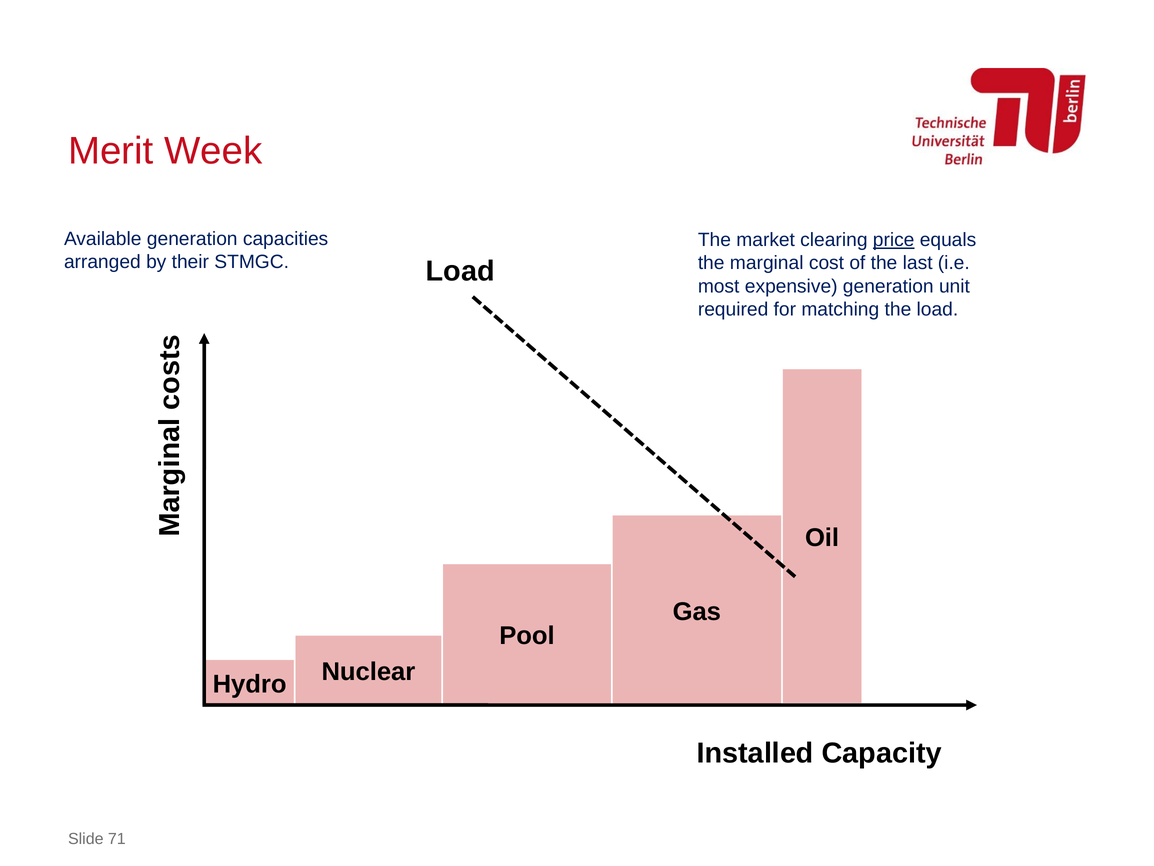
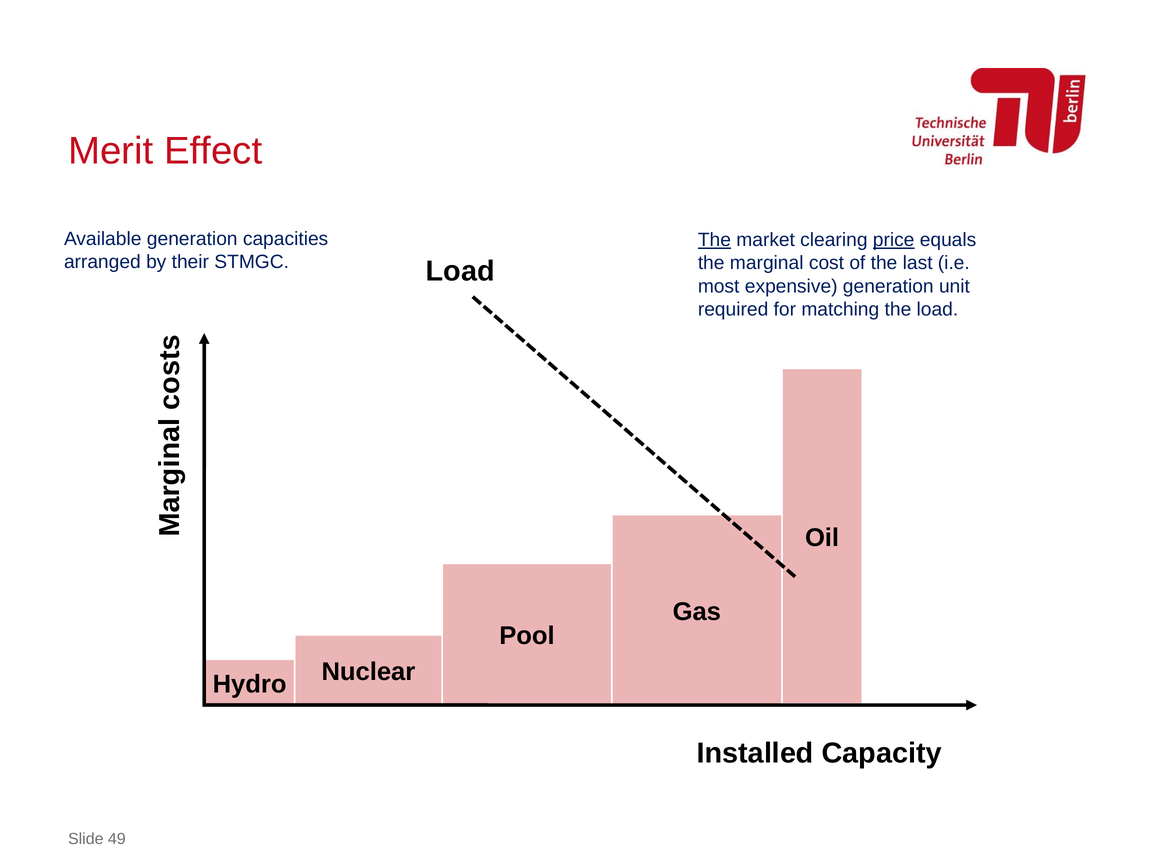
Week: Week -> Effect (213, 151)
The underline: none -> present (714, 240)
71: 71 -> 49 (117, 838)
